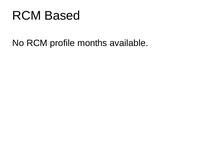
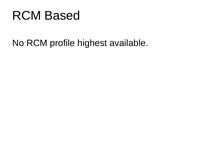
months: months -> highest (92, 43)
